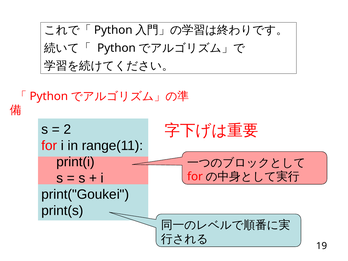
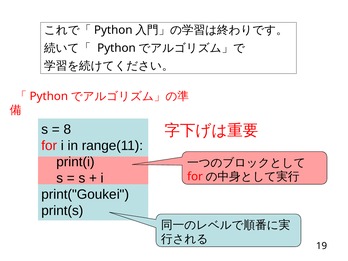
2: 2 -> 8 (67, 129)
